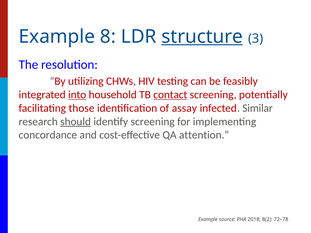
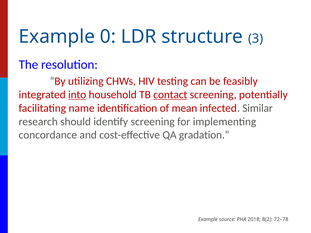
8: 8 -> 0 (108, 37)
structure underline: present -> none (202, 37)
those: those -> name (82, 108)
assay: assay -> mean (184, 108)
should underline: present -> none (76, 122)
attention: attention -> gradation (204, 135)
